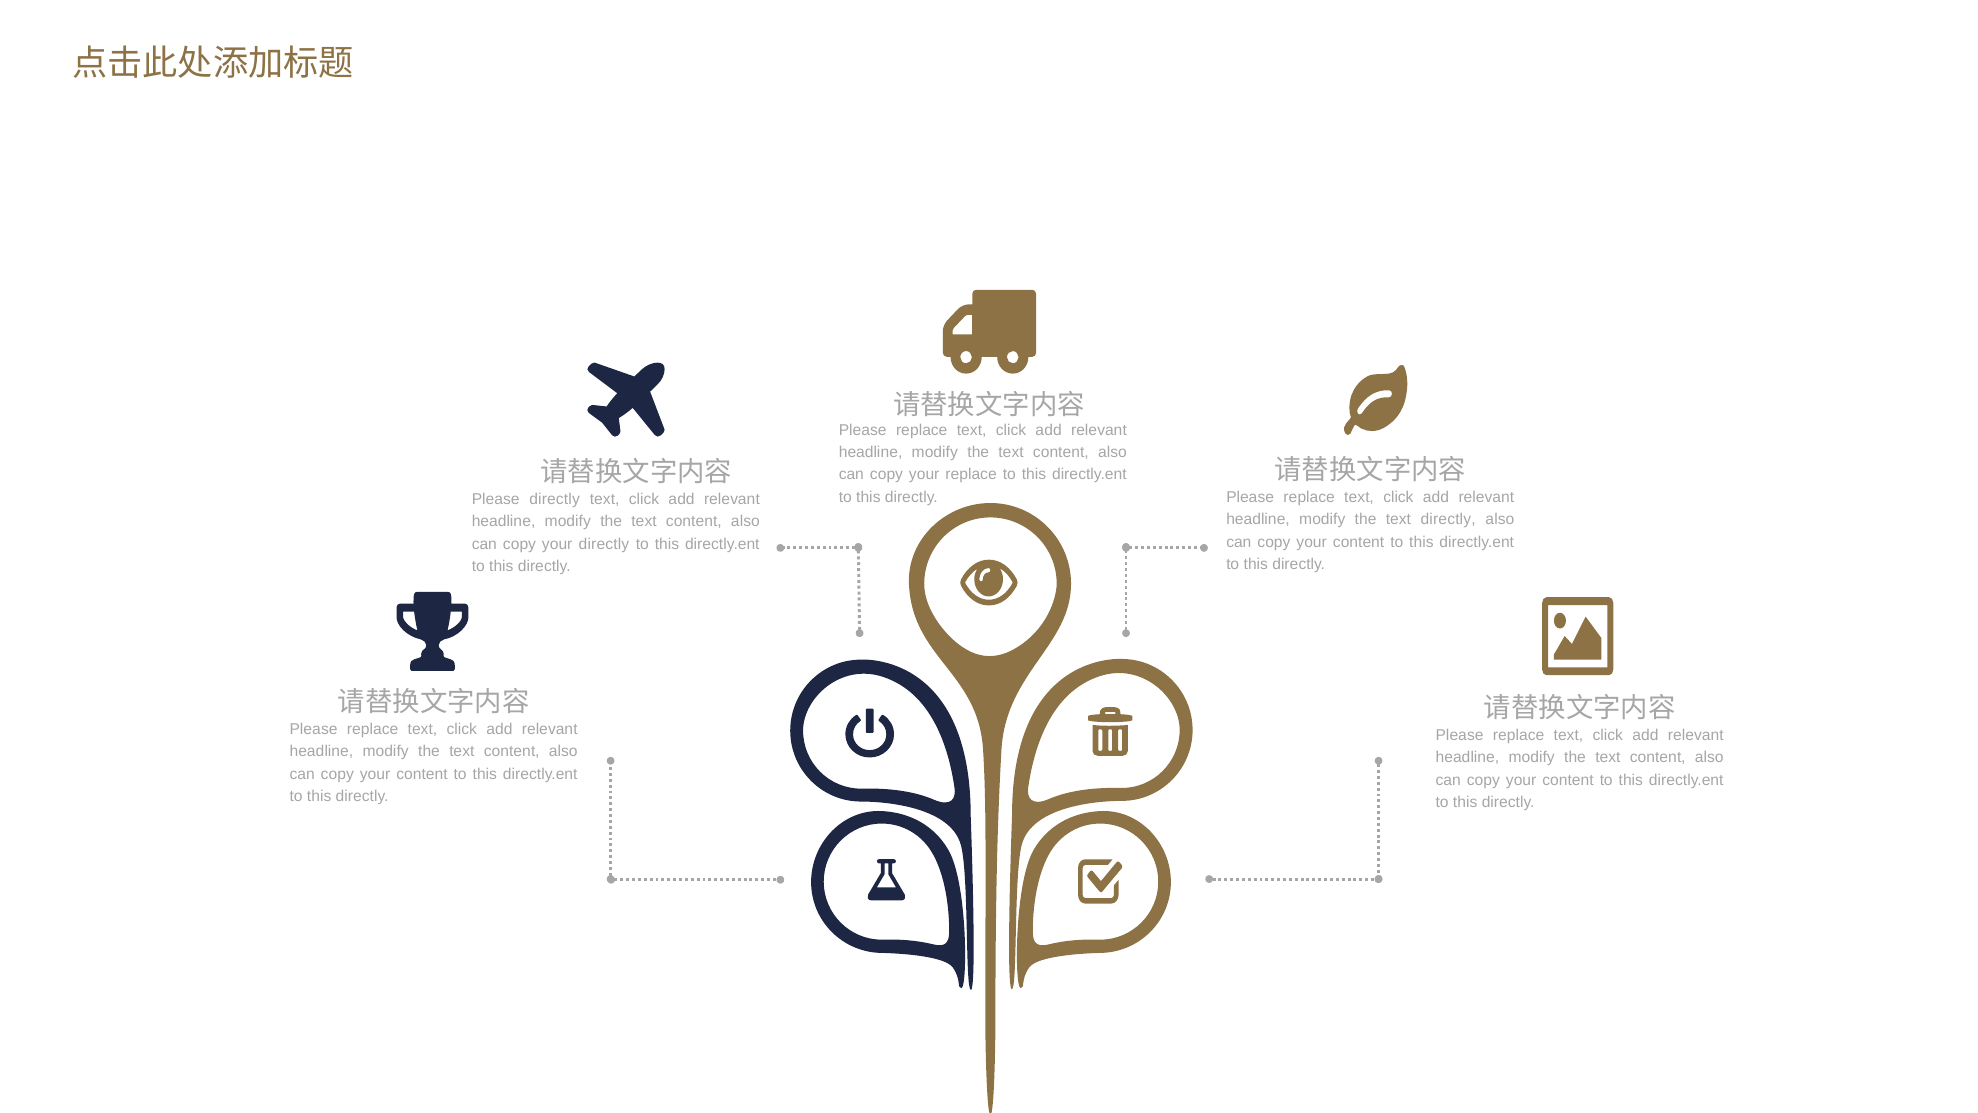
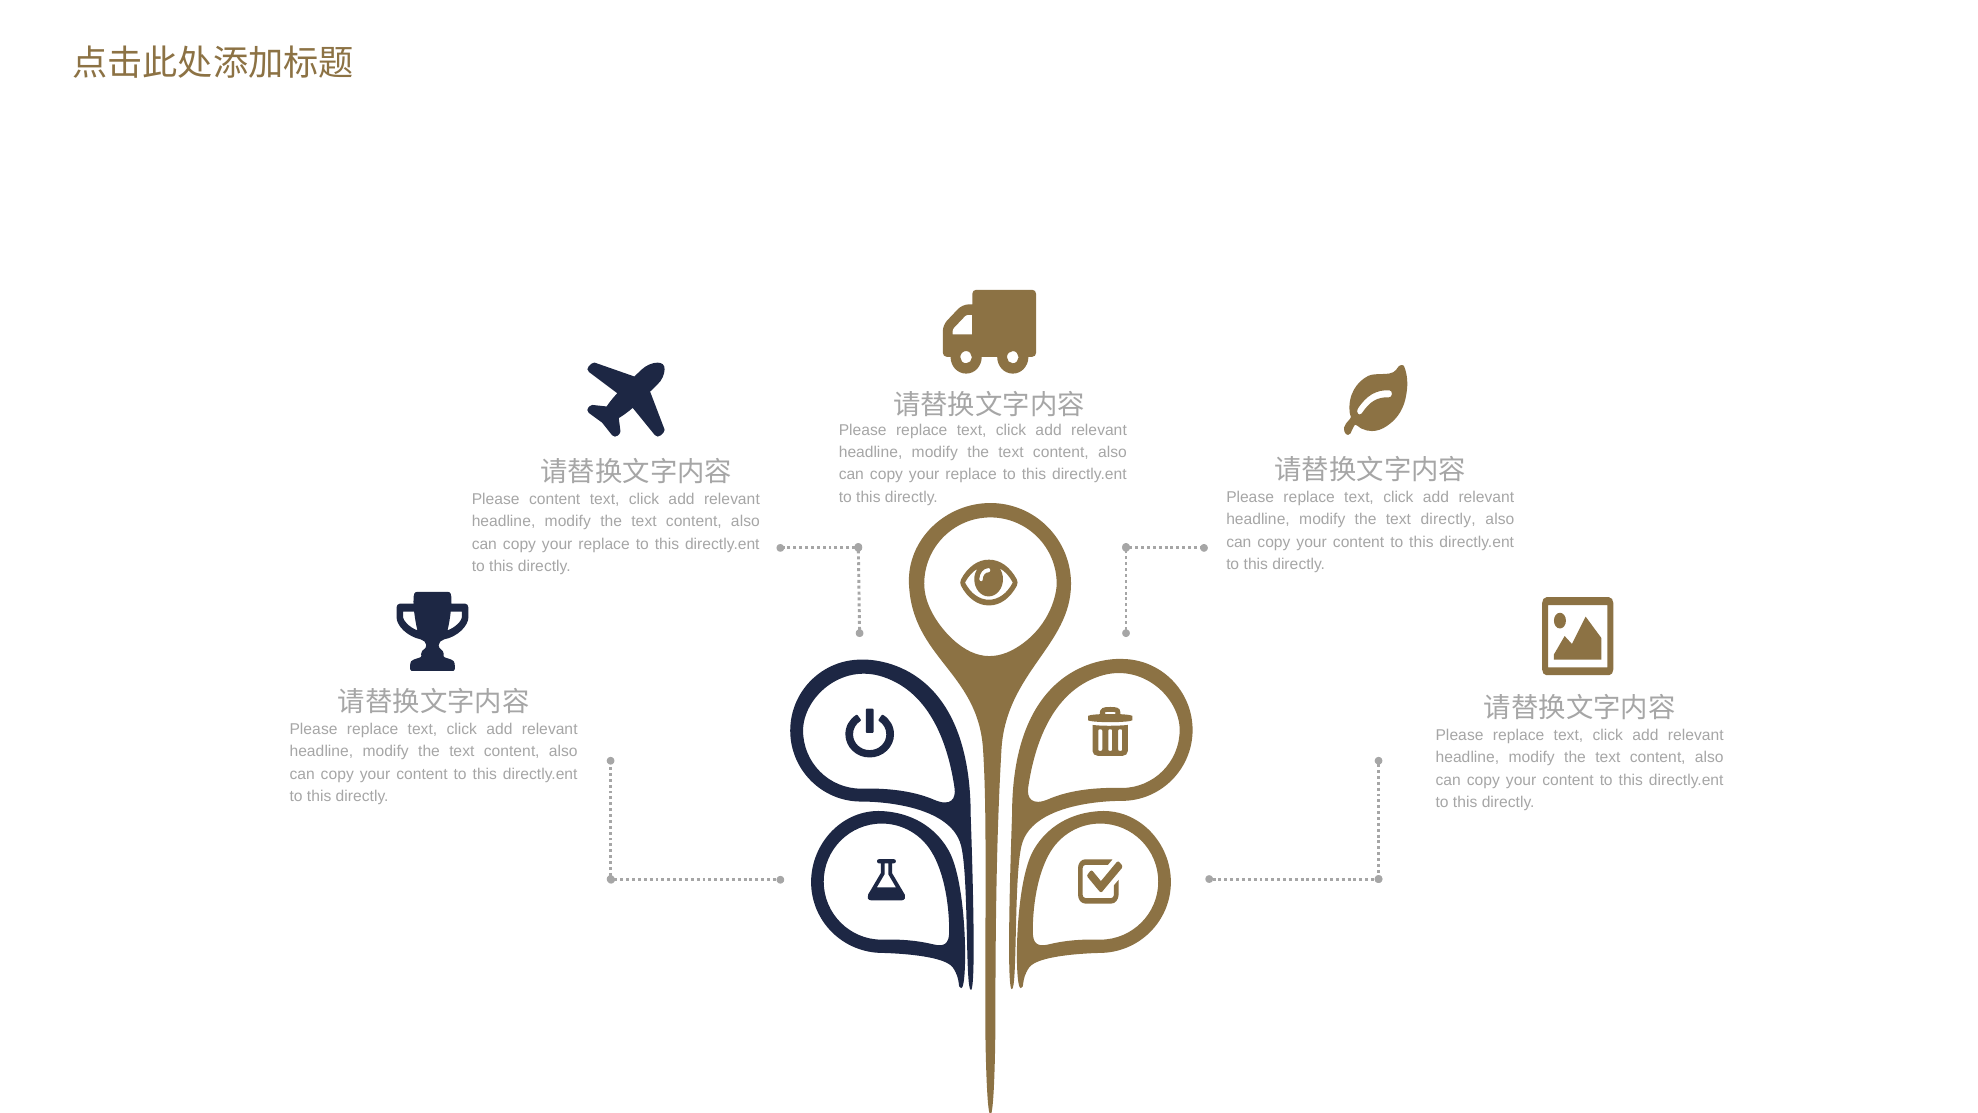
Please directly: directly -> content (555, 499)
directly: directly -> replace (604, 544)
